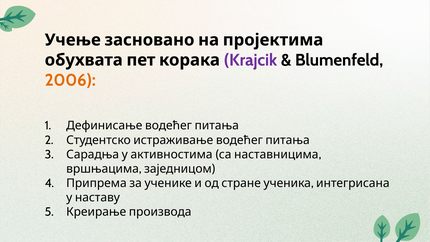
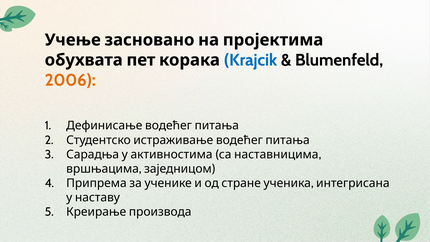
Krajcik colour: purple -> blue (250, 60)
